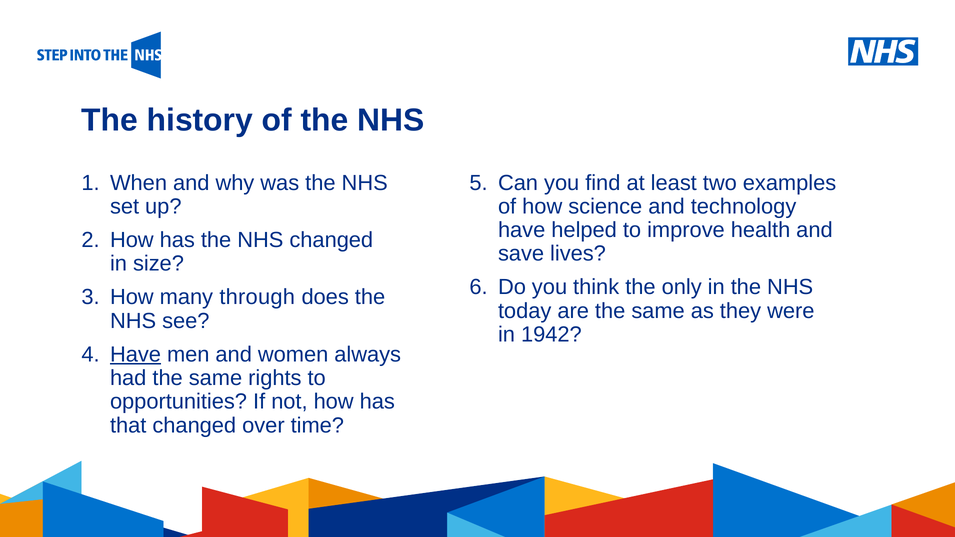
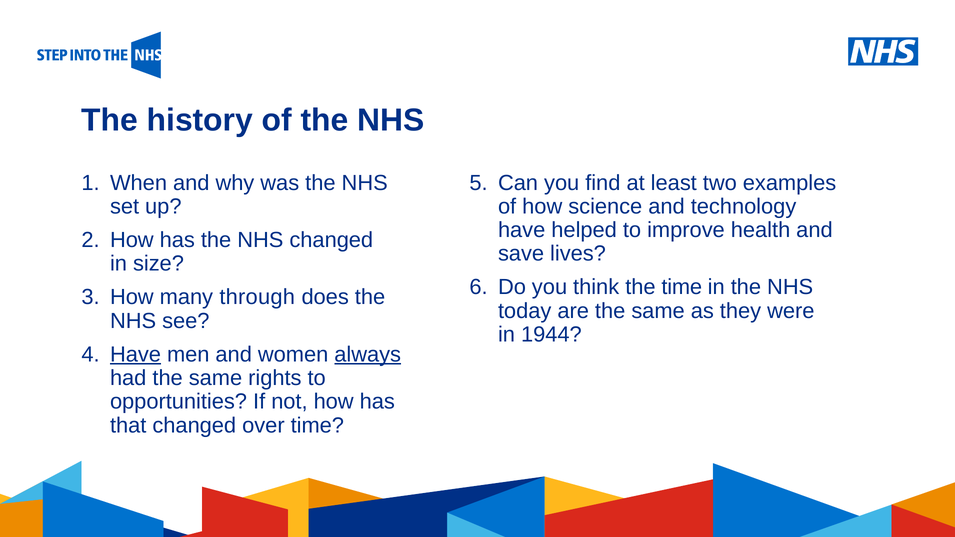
the only: only -> time (682, 287)
1942: 1942 -> 1944 (551, 335)
always underline: none -> present (368, 355)
